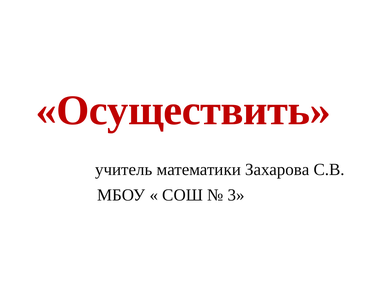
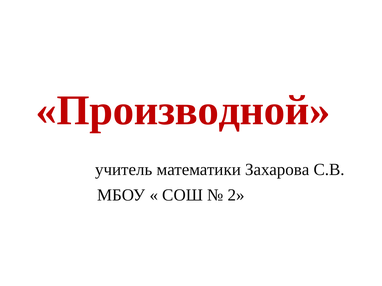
Осуществить: Осуществить -> Производной (183, 111)
3: 3 -> 2 (236, 195)
